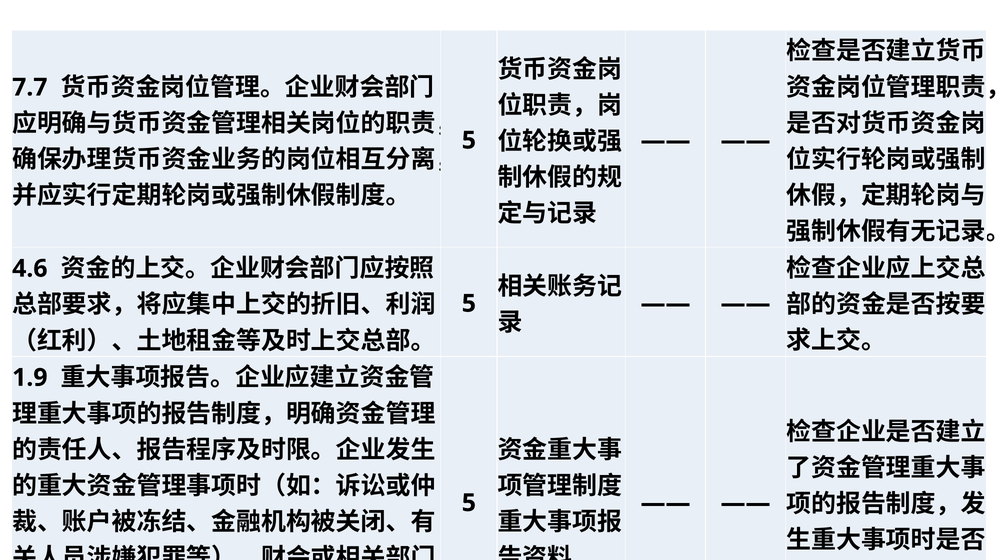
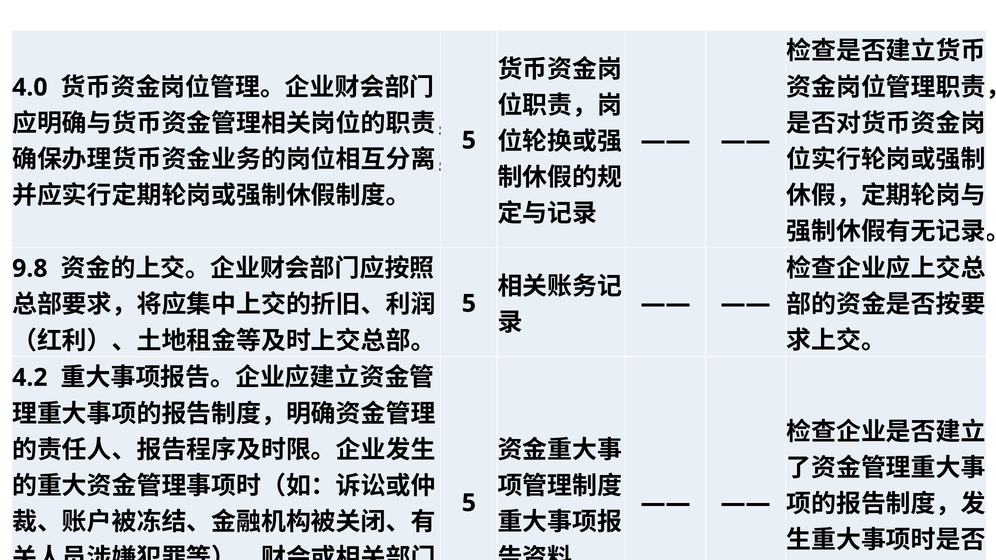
7.7: 7.7 -> 4.0 (30, 87)
4.6: 4.6 -> 9.8 (30, 269)
1.9: 1.9 -> 4.2 (30, 378)
